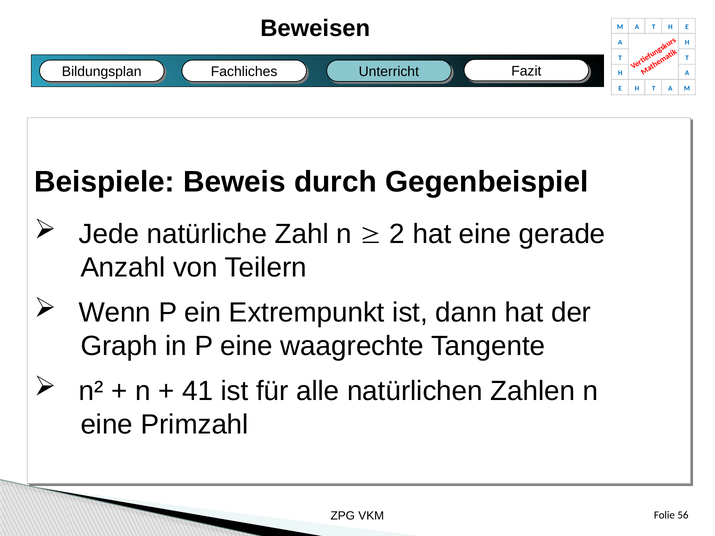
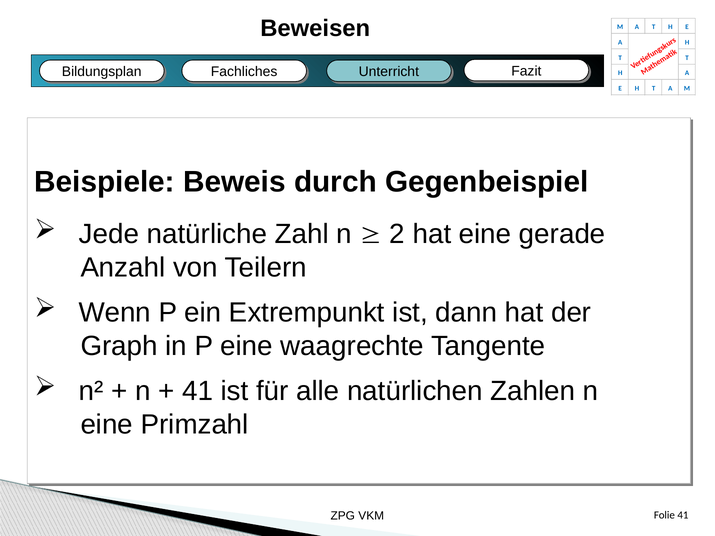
Folie 56: 56 -> 41 (683, 515)
